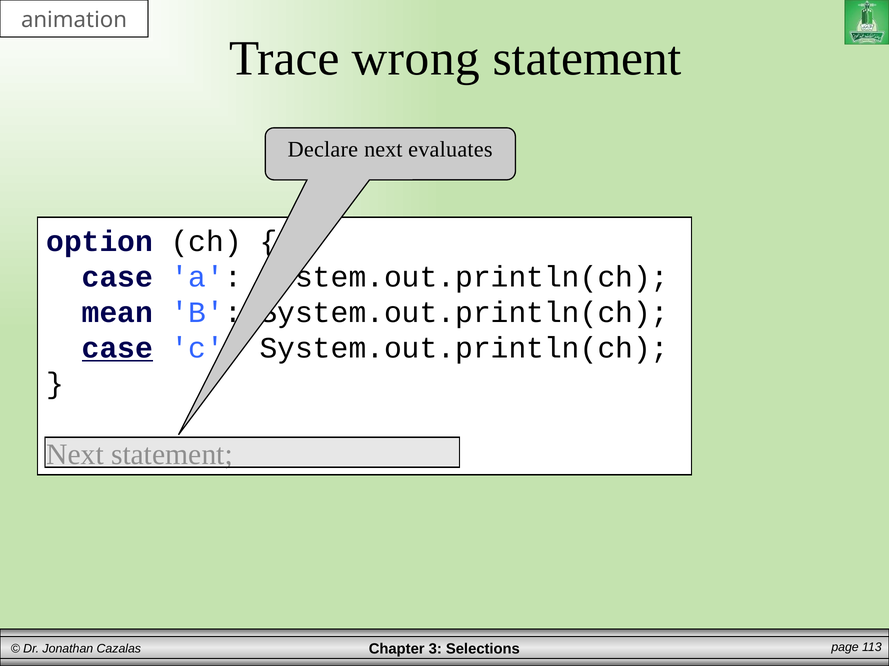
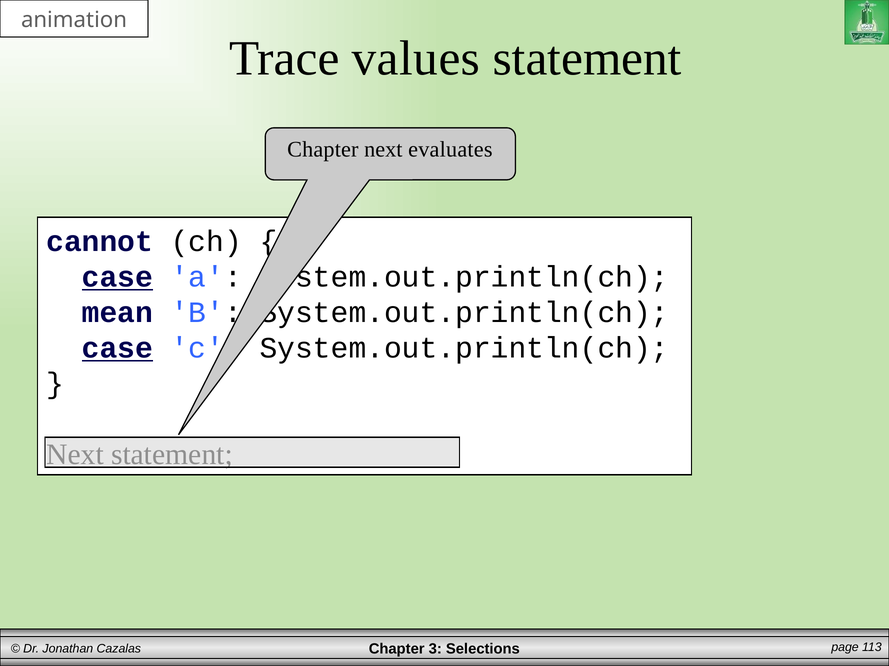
wrong: wrong -> values (416, 59)
Declare: Declare -> Chapter (323, 150)
option: option -> cannot (100, 242)
case underline: none -> present (117, 277)
